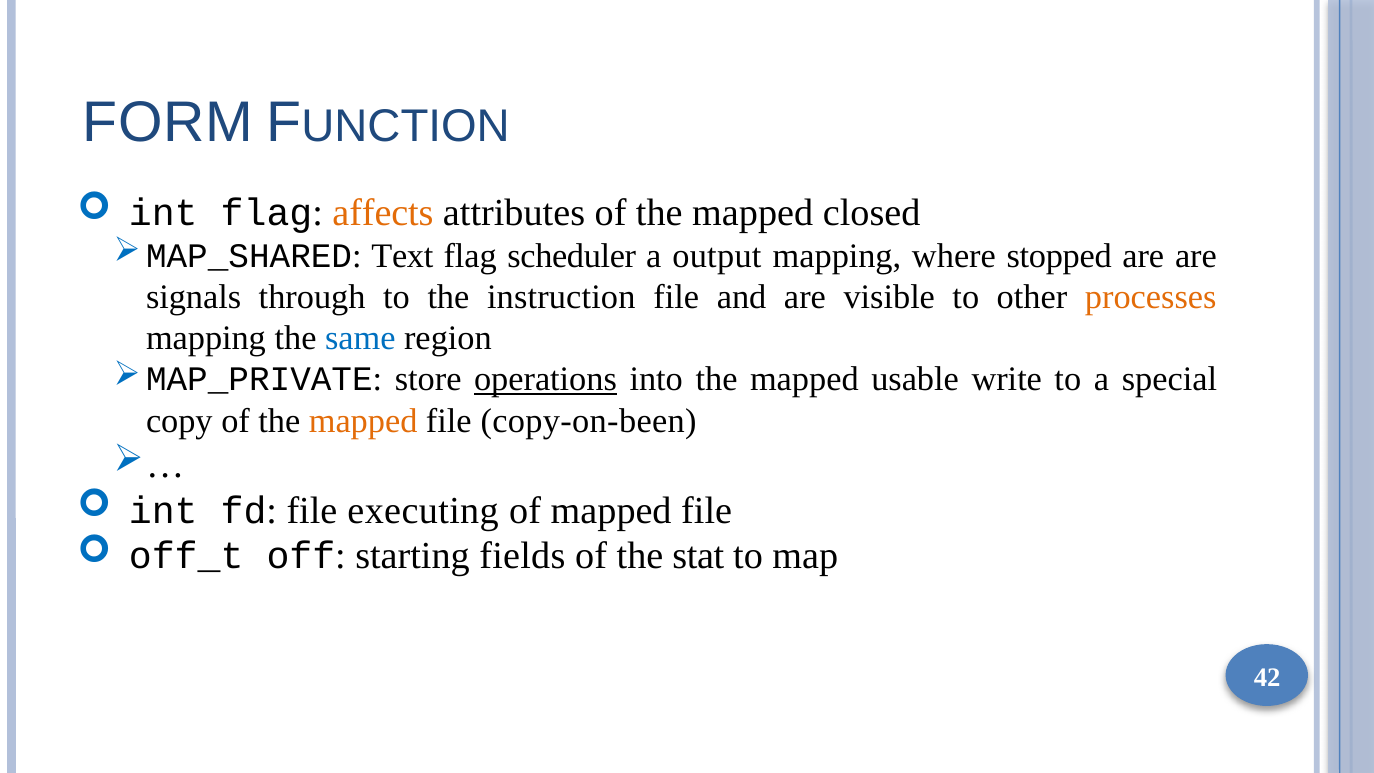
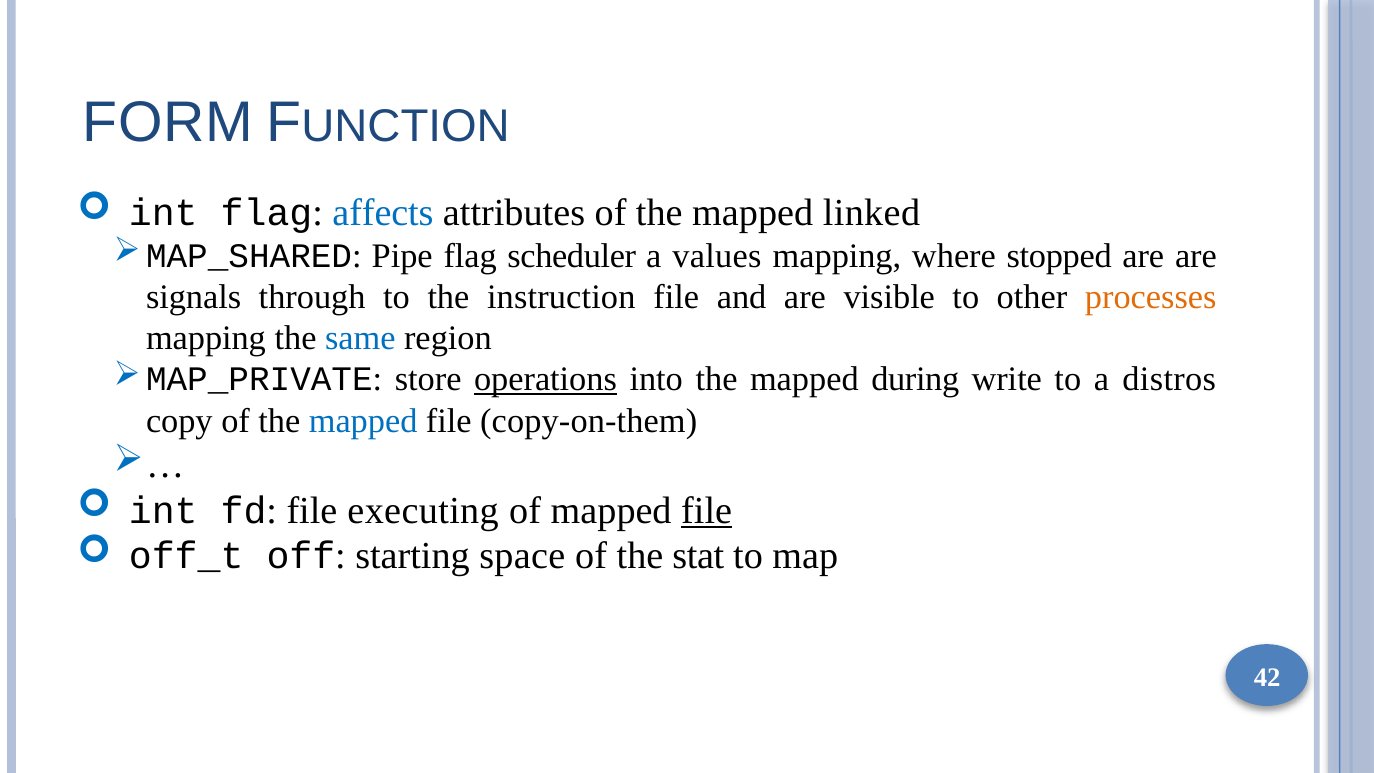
affects colour: orange -> blue (383, 213)
closed: closed -> linked (871, 213)
Text: Text -> Pipe (402, 256)
output: output -> values (717, 256)
usable: usable -> during (915, 380)
special: special -> distros (1169, 380)
mapped colour: orange -> blue (363, 421)
copy-on-been: copy-on-been -> copy-on-them (589, 421)
file underline: none -> present (707, 510)
fields: fields -> space (522, 556)
